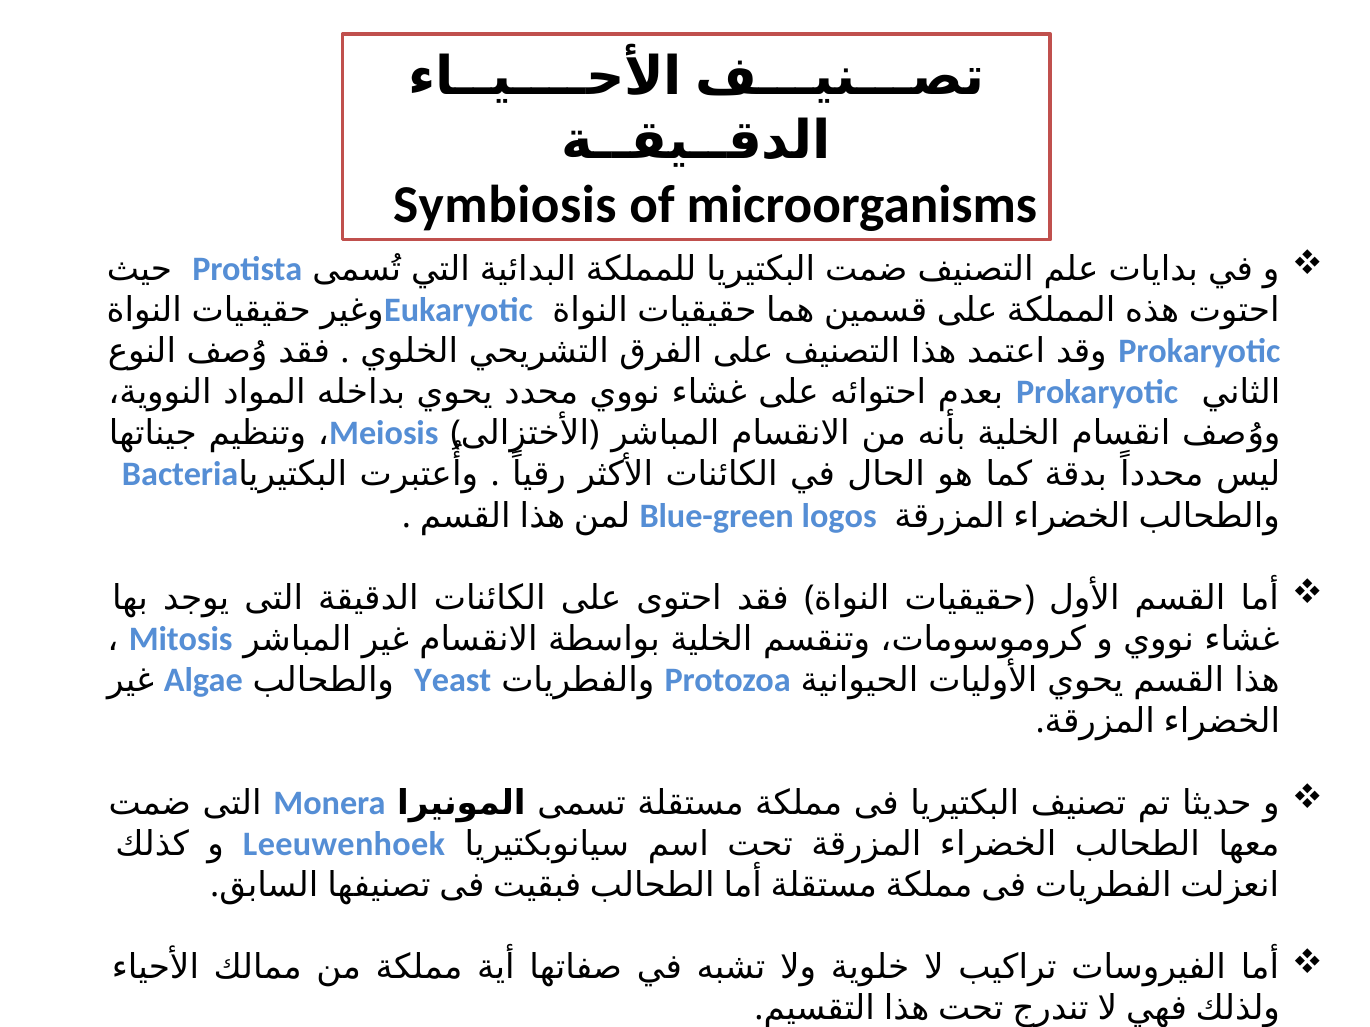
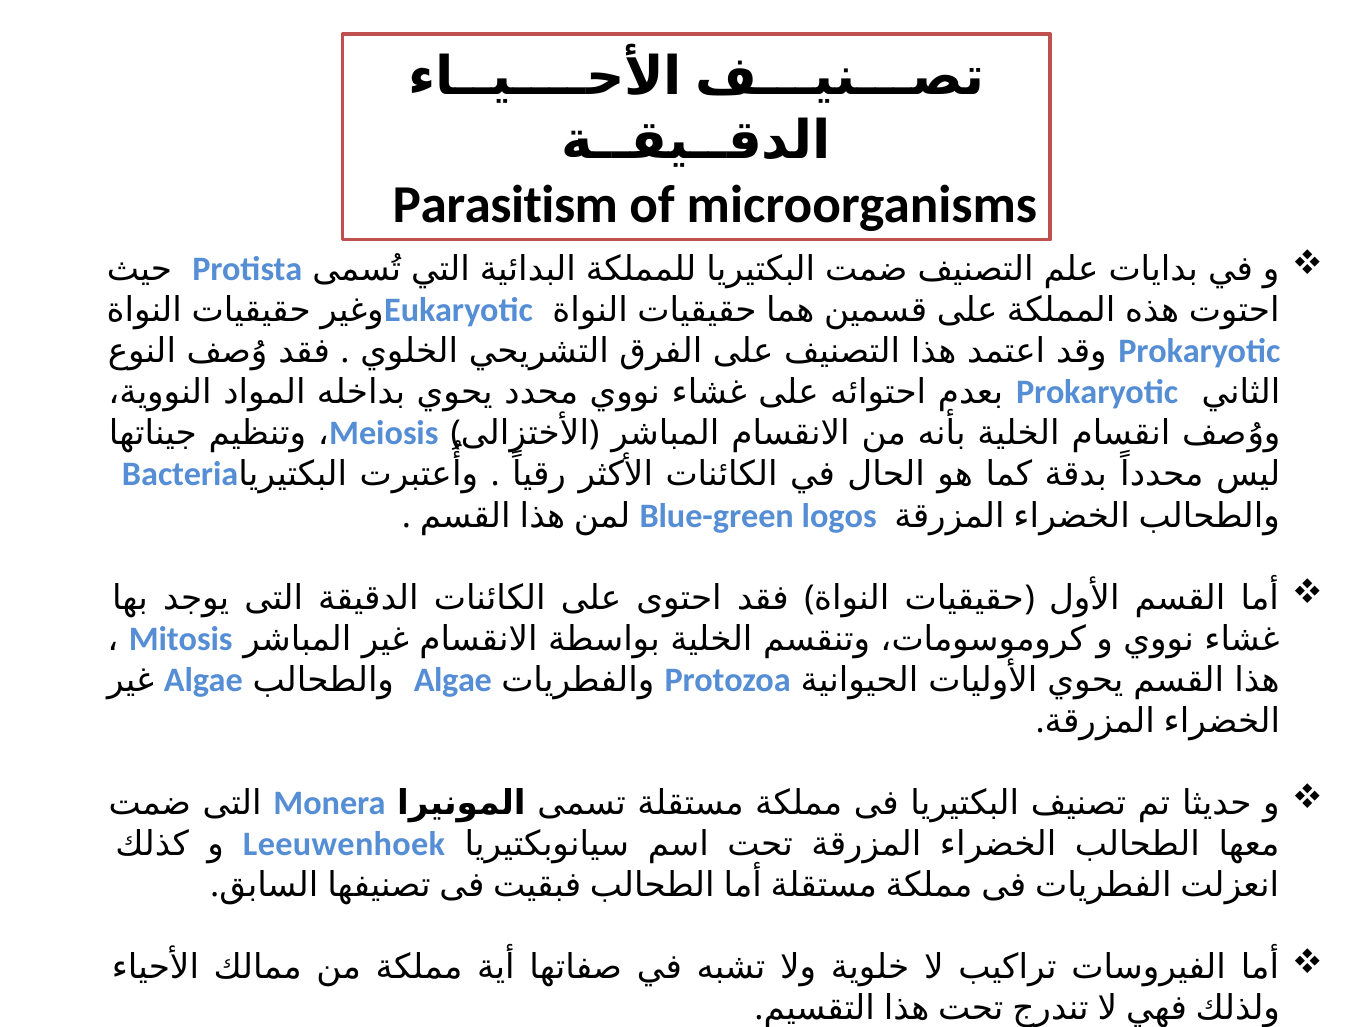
Symbiosis: Symbiosis -> Parasitism (505, 205)
Yeast: Yeast -> Algae (453, 680)
